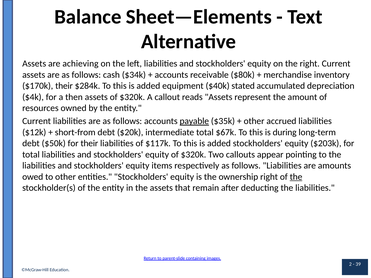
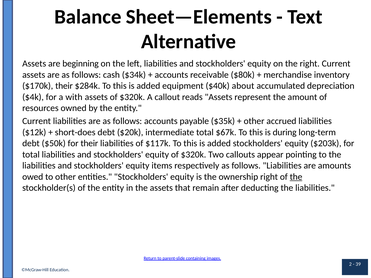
achieving: achieving -> beginning (81, 64)
stated: stated -> about (243, 86)
then: then -> with (74, 97)
payable underline: present -> none (194, 121)
short-from: short-from -> short-does (75, 132)
